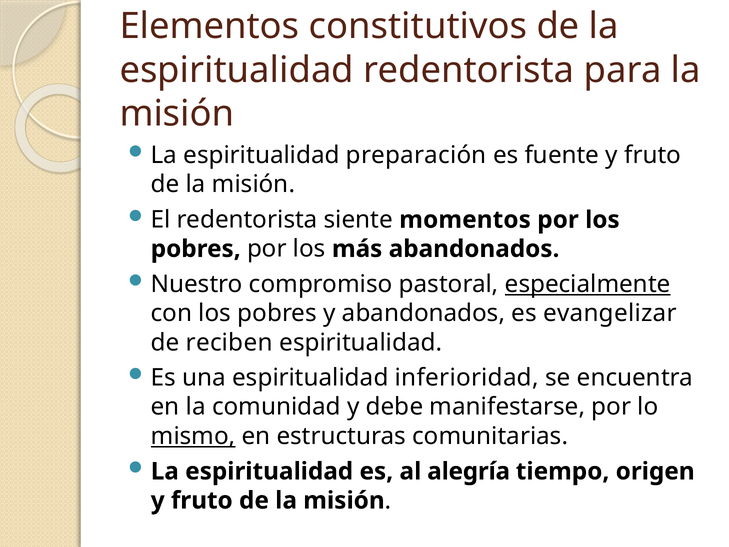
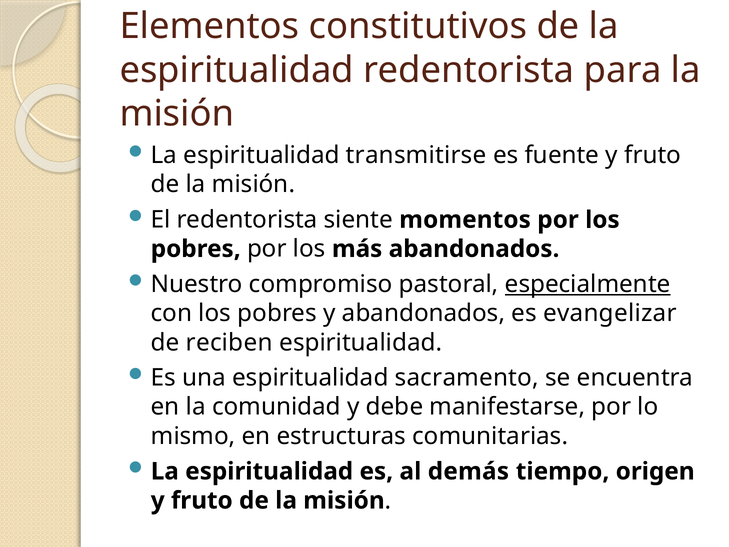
preparación: preparación -> transmitirse (416, 155)
inferioridad: inferioridad -> sacramento (467, 378)
mismo underline: present -> none (193, 436)
alegría: alegría -> demás (468, 471)
